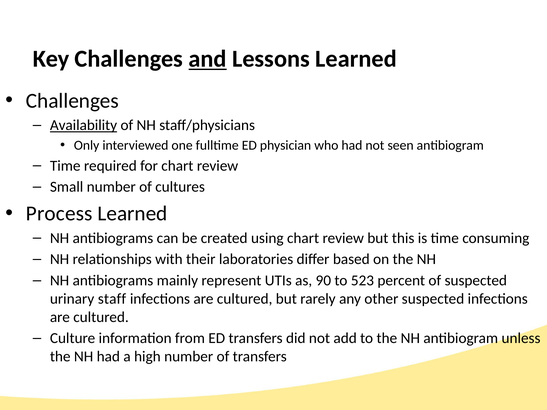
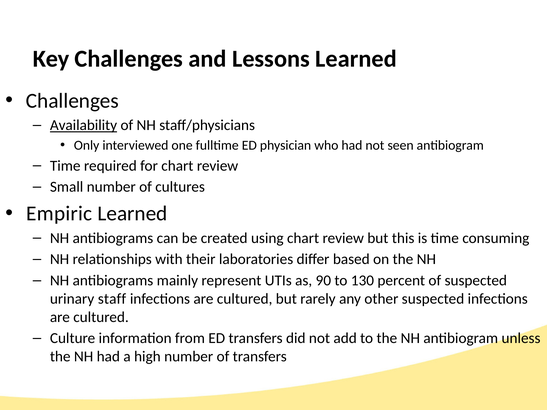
and underline: present -> none (208, 59)
Process: Process -> Empiric (59, 214)
523: 523 -> 130 (362, 281)
